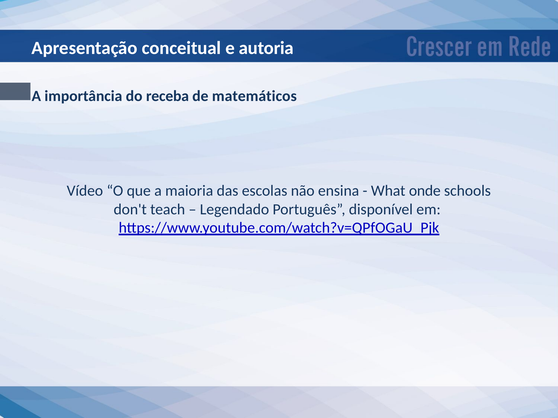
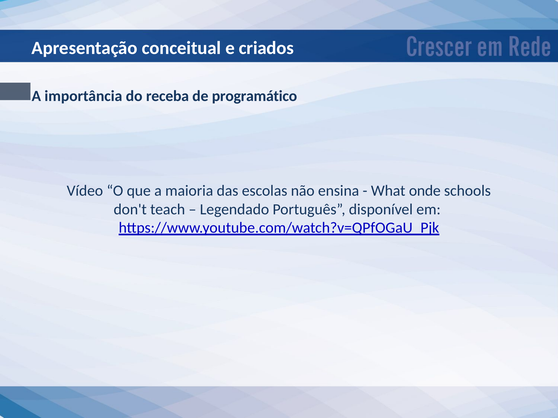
autoria: autoria -> criados (266, 48)
matemáticos: matemáticos -> programático (254, 96)
